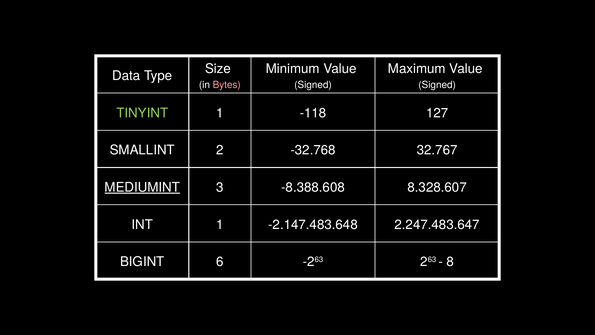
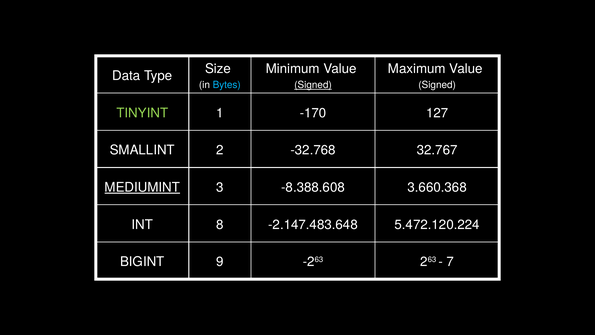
Bytes colour: pink -> light blue (227, 85)
Signed underline: none -> present (313, 85)
-118: -118 -> -170 (313, 113)
8.328.607: 8.328.607 -> 3.660.368 (437, 187)
INT 1: 1 -> 8 (220, 224)
2.247.483.647: 2.247.483.647 -> 5.472.120.224 (437, 224)
6: 6 -> 9 (220, 262)
8: 8 -> 7 (450, 262)
